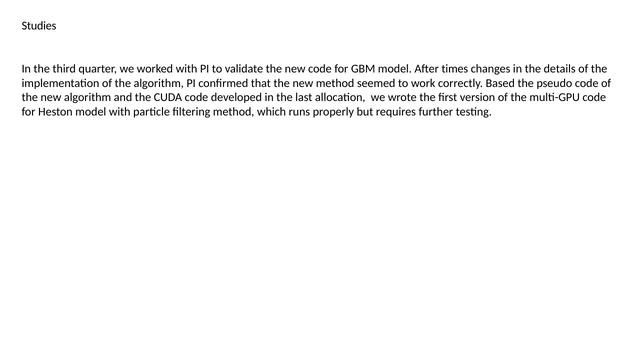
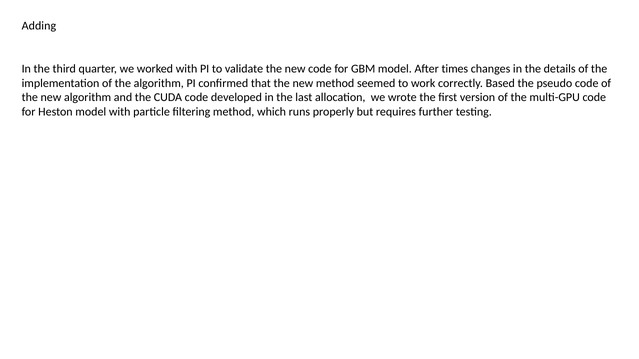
Studies: Studies -> Adding (39, 26)
